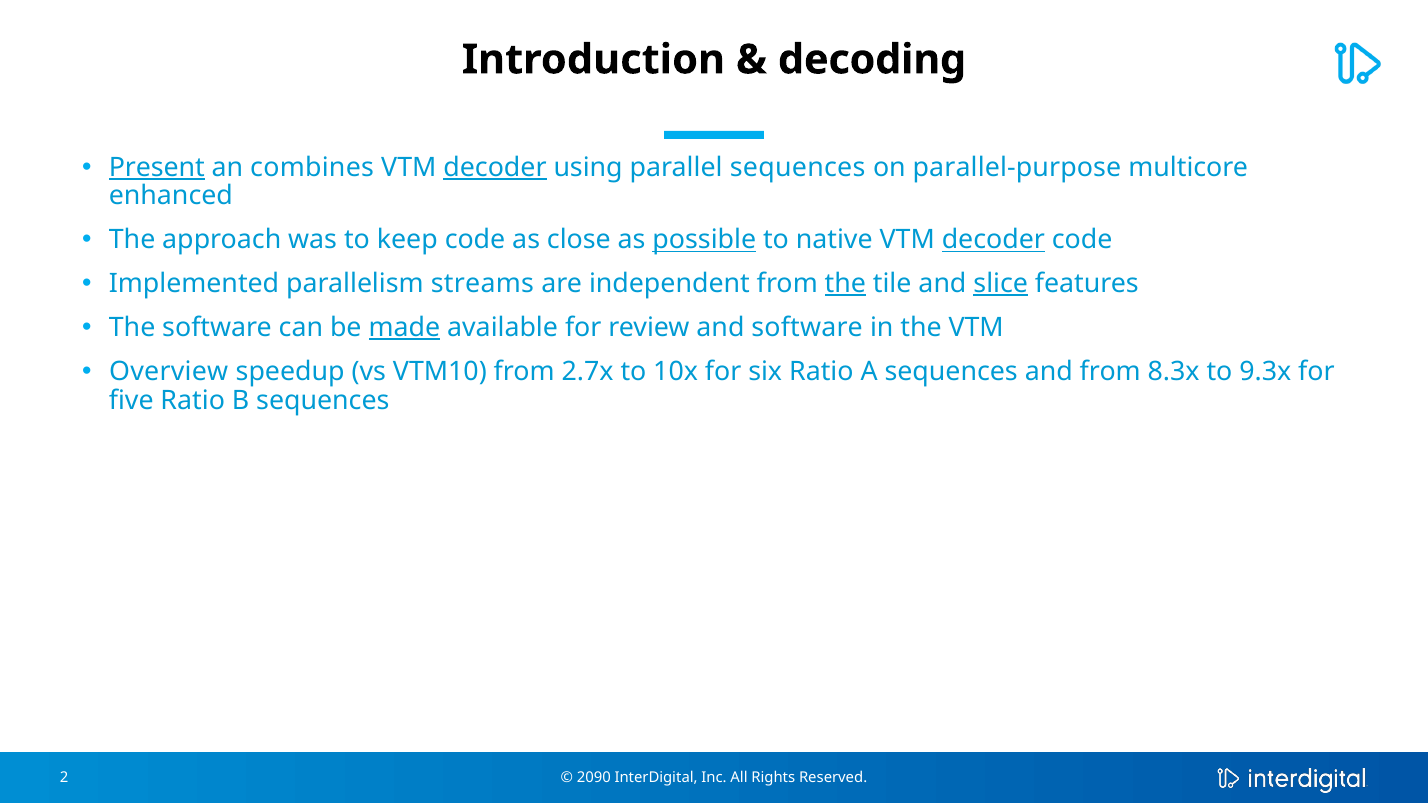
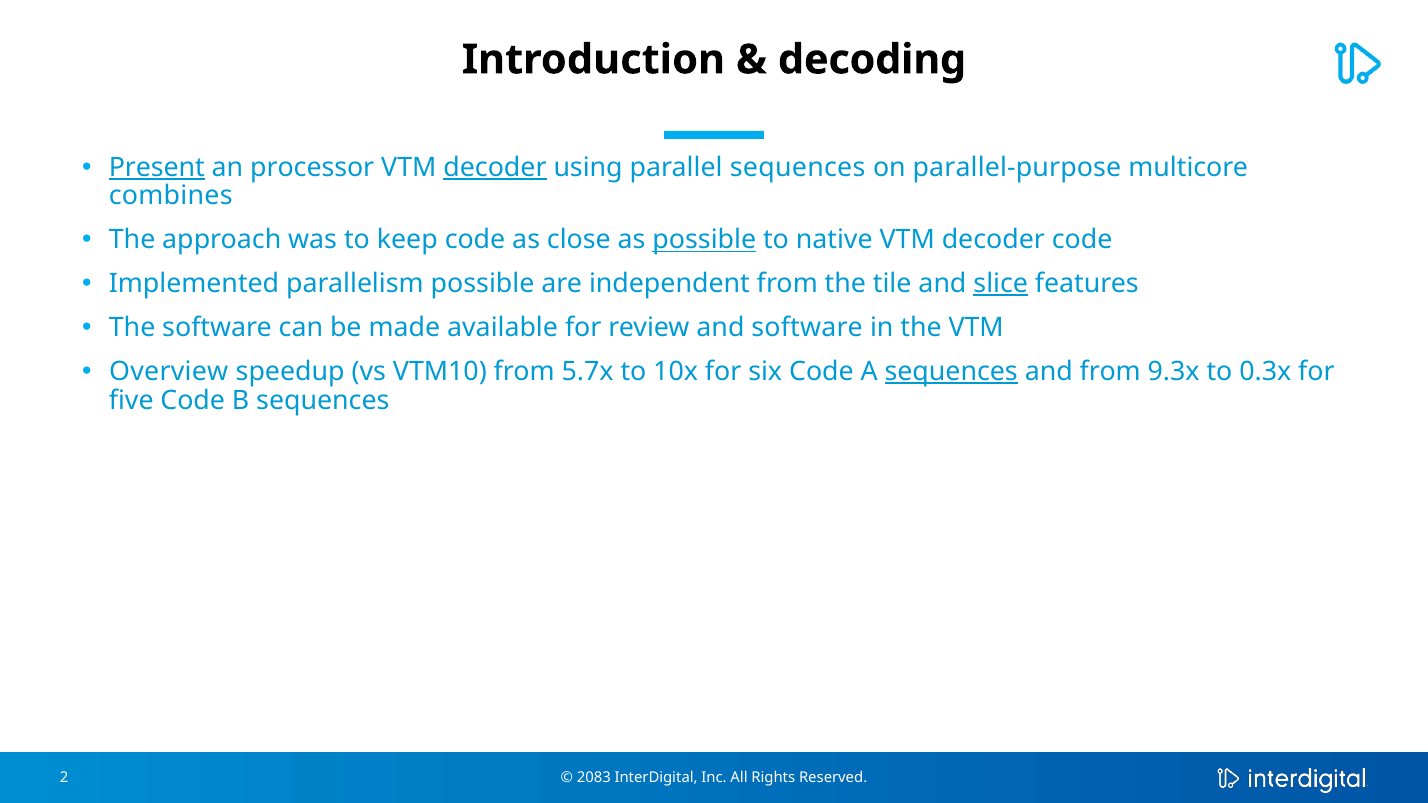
combines: combines -> processor (312, 167)
enhanced: enhanced -> combines (171, 196)
decoder underline: present -> none (993, 240)
parallelism streams: streams -> possible (483, 284)
the underline: present -> none (845, 284)
made underline: present -> none (404, 328)
2.7x: 2.7x -> 5.7x (588, 371)
six Ratio: Ratio -> Code (821, 371)
sequences underline: none -> present (951, 371)
8.3x: 8.3x -> 9.3x (1174, 371)
9.3x: 9.3x -> 0.3x (1265, 371)
five Ratio: Ratio -> Code (193, 400)
2090: 2090 -> 2083 (594, 778)
